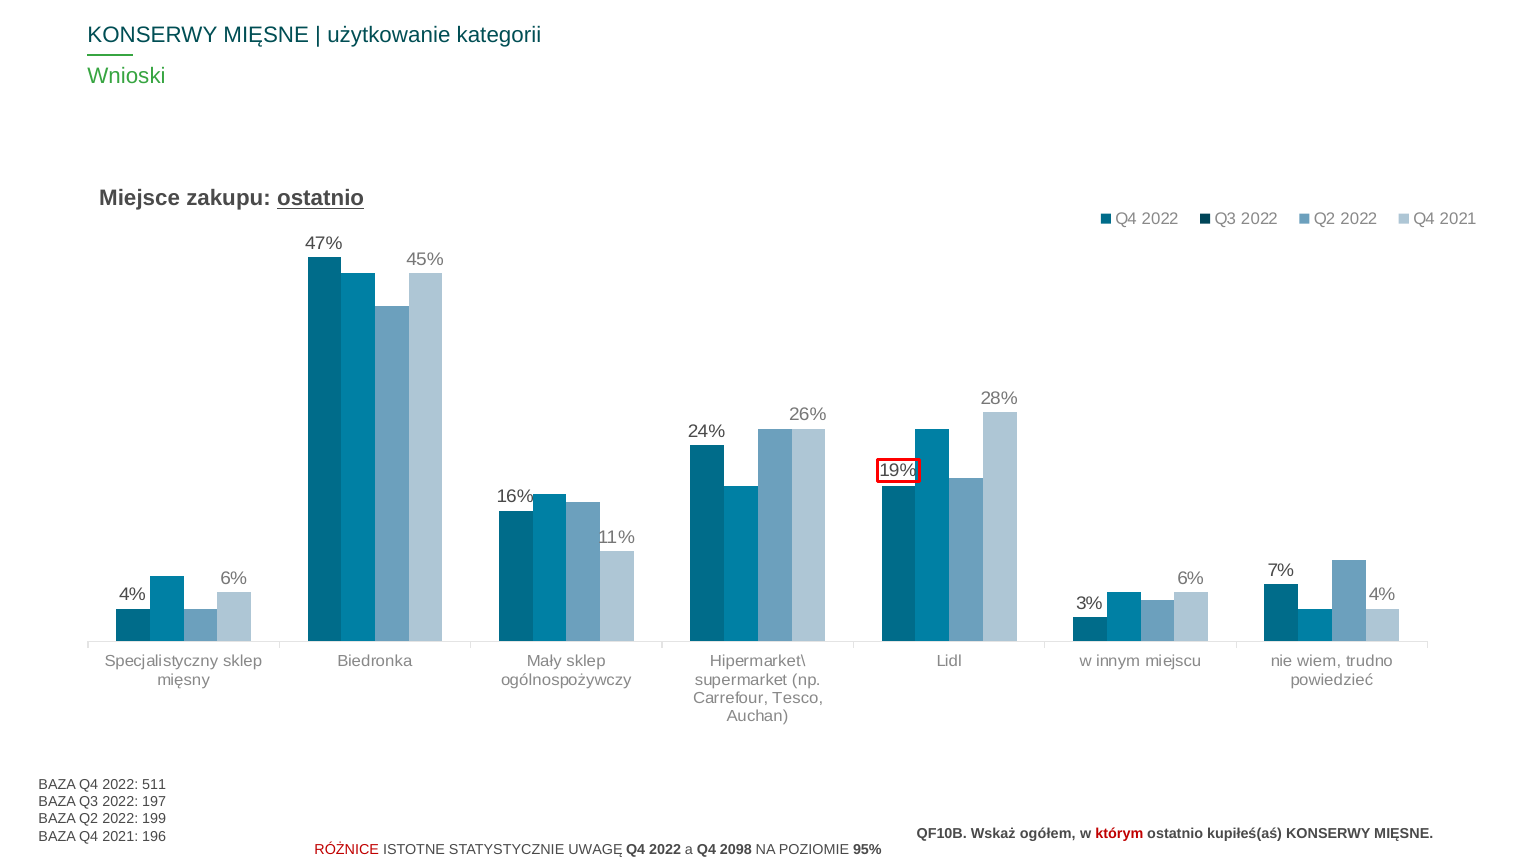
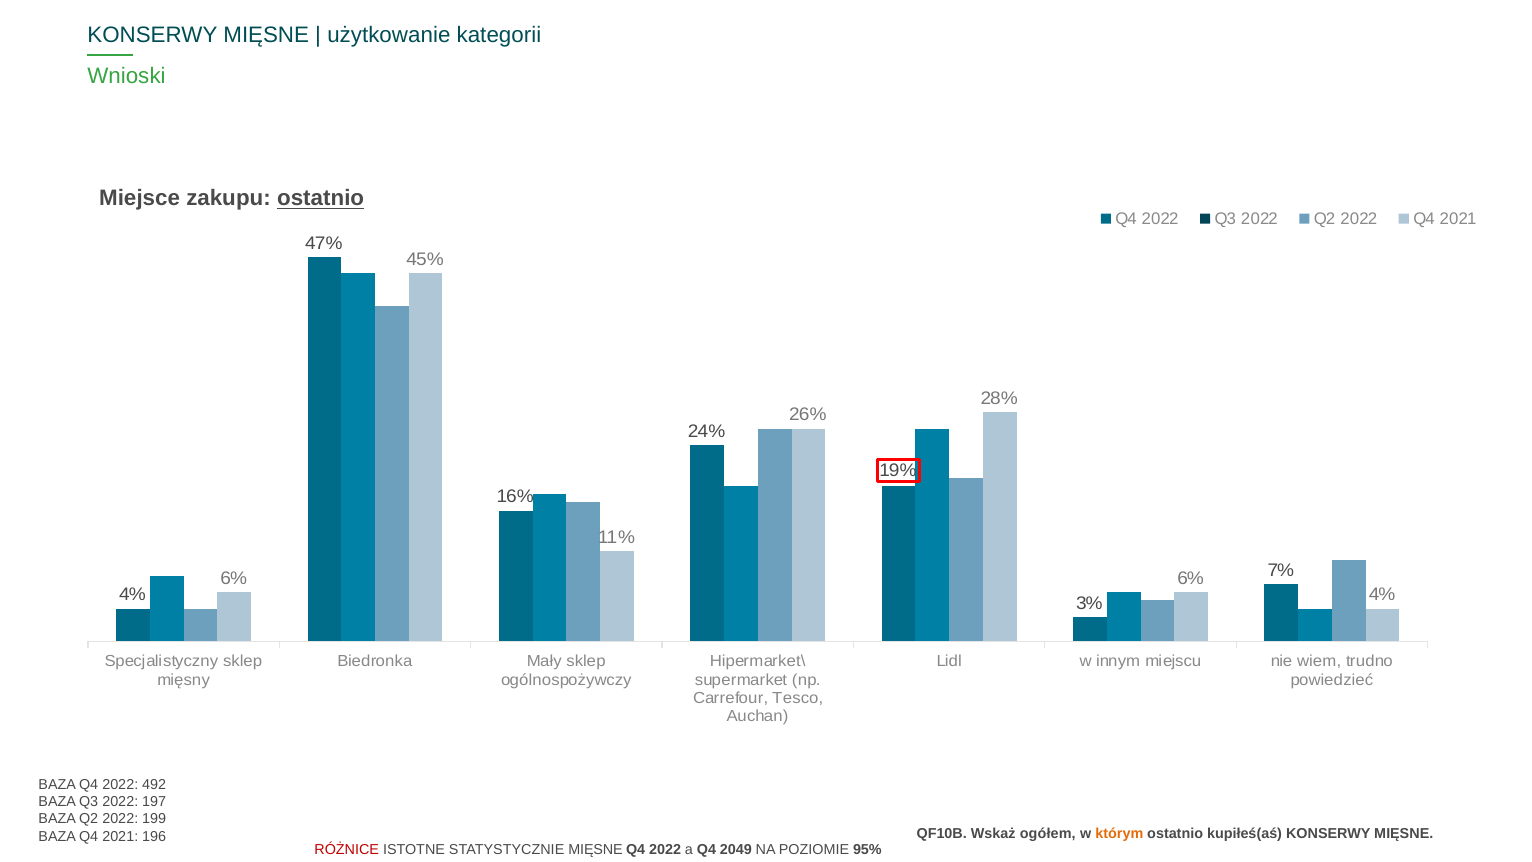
511: 511 -> 492 (154, 784)
którym colour: red -> orange (1119, 833)
STATYSTYCZNIE UWAGĘ: UWAGĘ -> MIĘSNE (596, 849)
2098: 2098 -> 2049 (736, 849)
